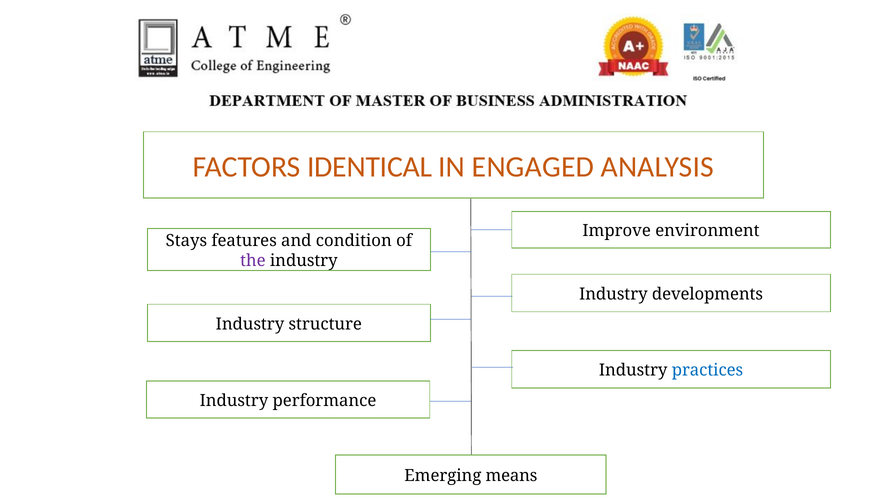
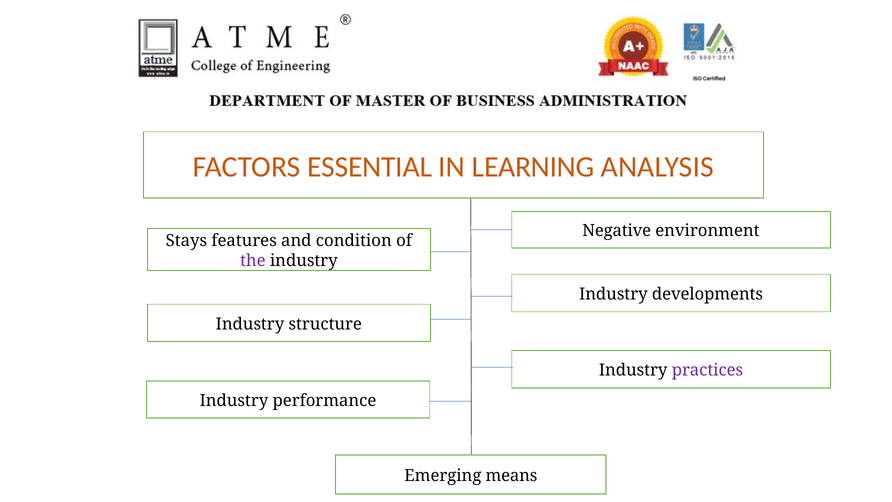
IDENTICAL: IDENTICAL -> ESSENTIAL (370, 167)
ENGAGED: ENGAGED -> LEARNING (533, 167)
Improve: Improve -> Negative (617, 231)
practices colour: blue -> purple (707, 370)
